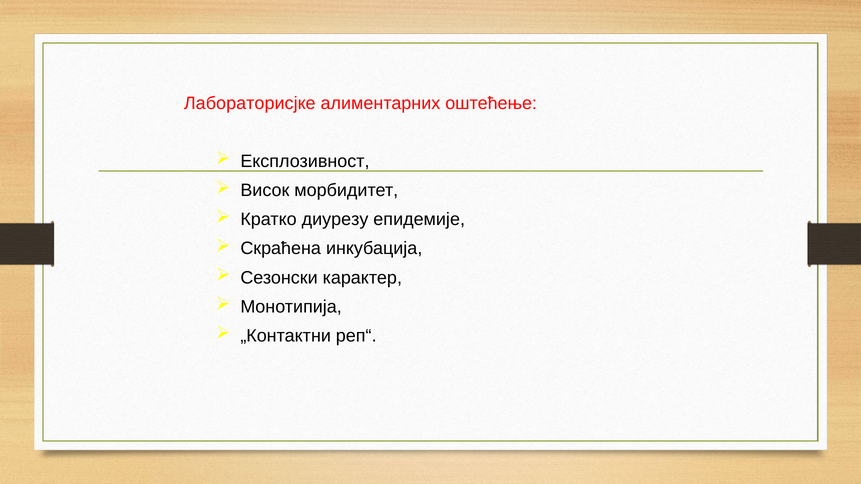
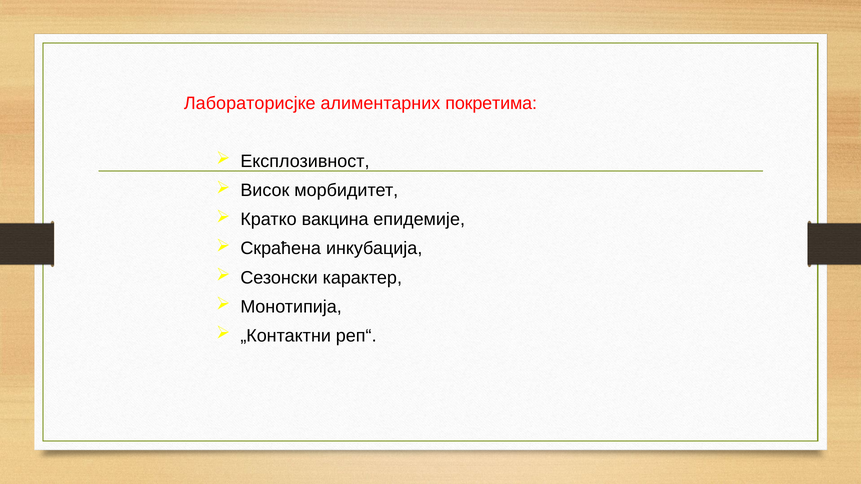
оштећење: оштећење -> покретима (491, 103)
диурезу: диурезу -> вакцина (335, 220)
